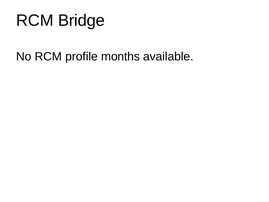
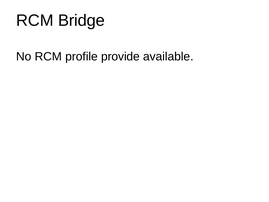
months: months -> provide (120, 56)
